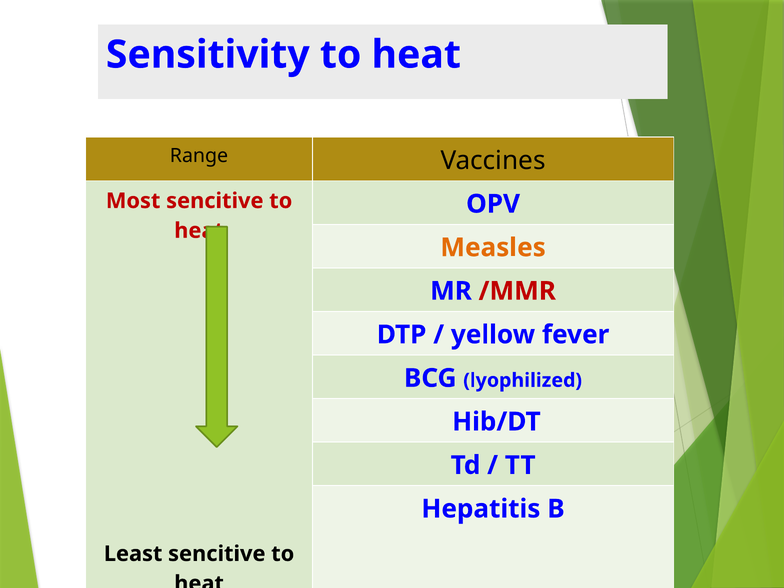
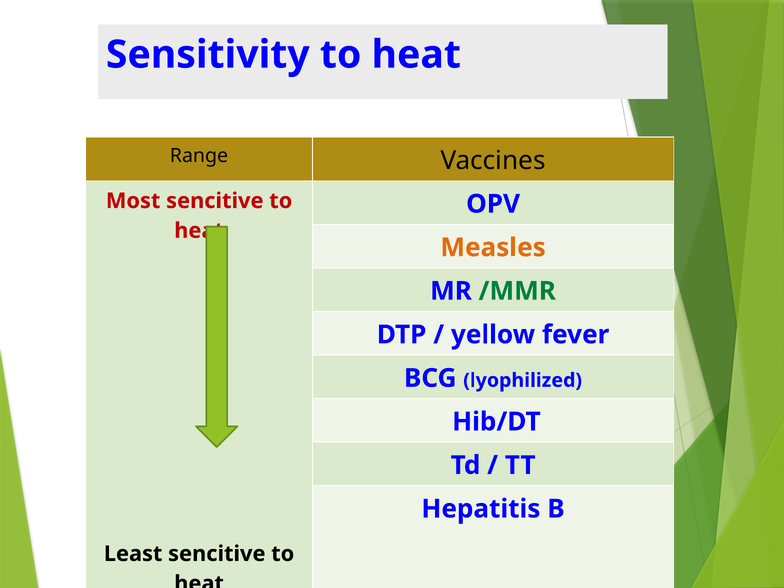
/MMR colour: red -> green (517, 291)
